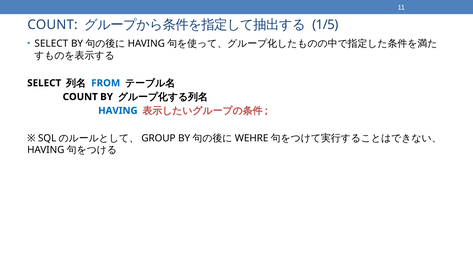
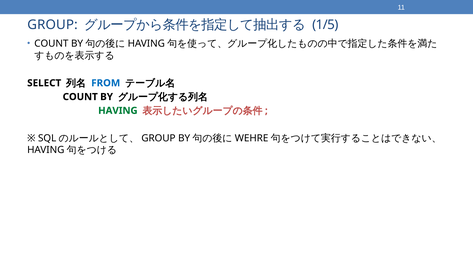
COUNT: COUNT -> GROUP (52, 25)
SELECT: SELECT -> COUNT (51, 44)
HAVING colour: blue -> green (118, 111)
